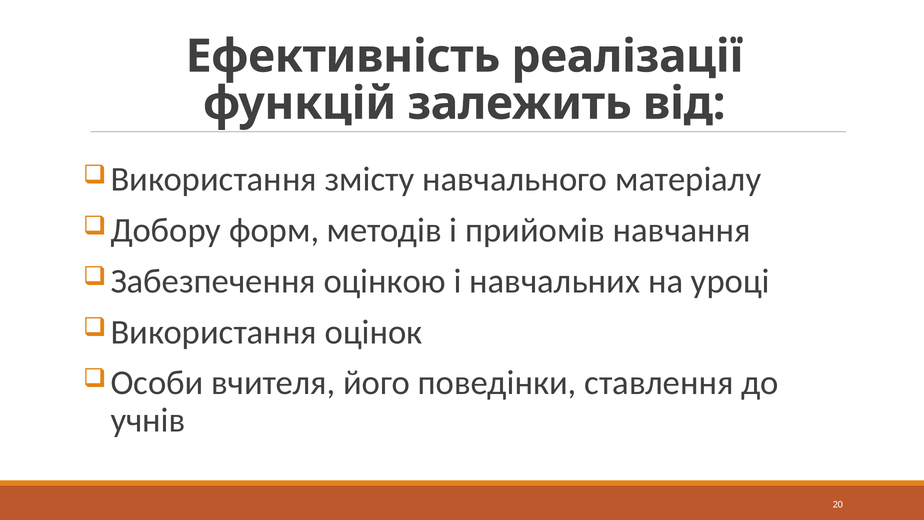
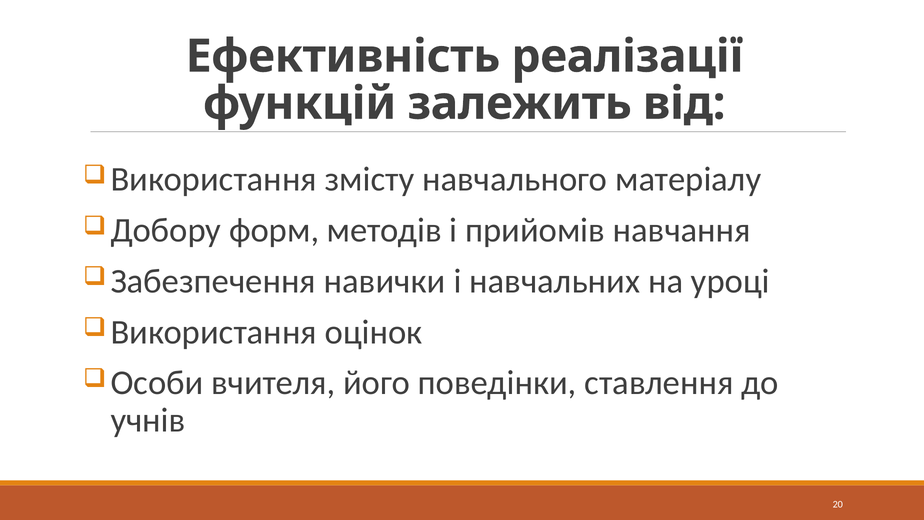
оцінкою: оцінкою -> навички (385, 281)
